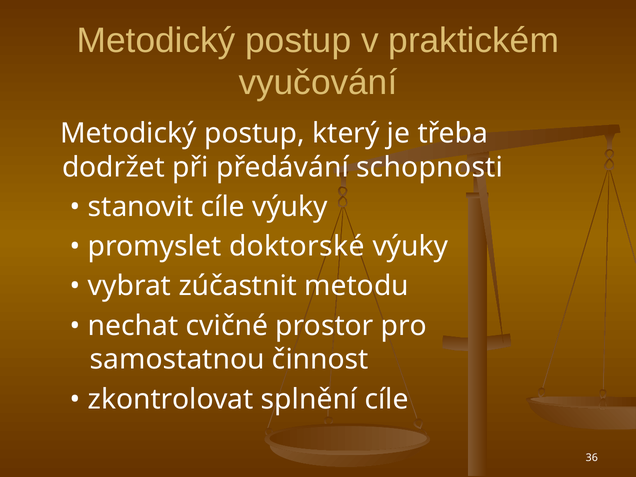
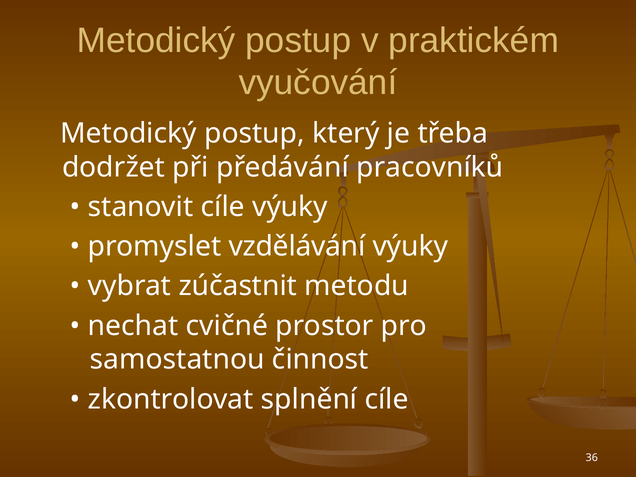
schopnosti: schopnosti -> pracovníků (430, 167)
doktorské: doktorské -> vzdělávání (297, 247)
